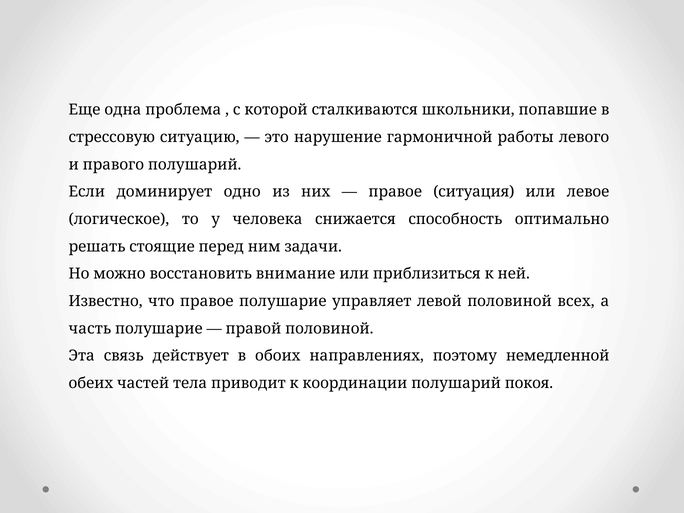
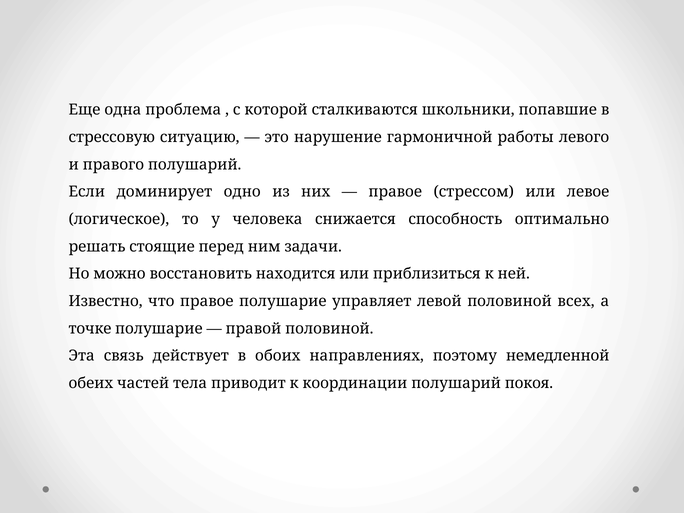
ситуация: ситуация -> стрессом (474, 192)
внимание: внимание -> находится (296, 274)
часть: часть -> точке (90, 329)
